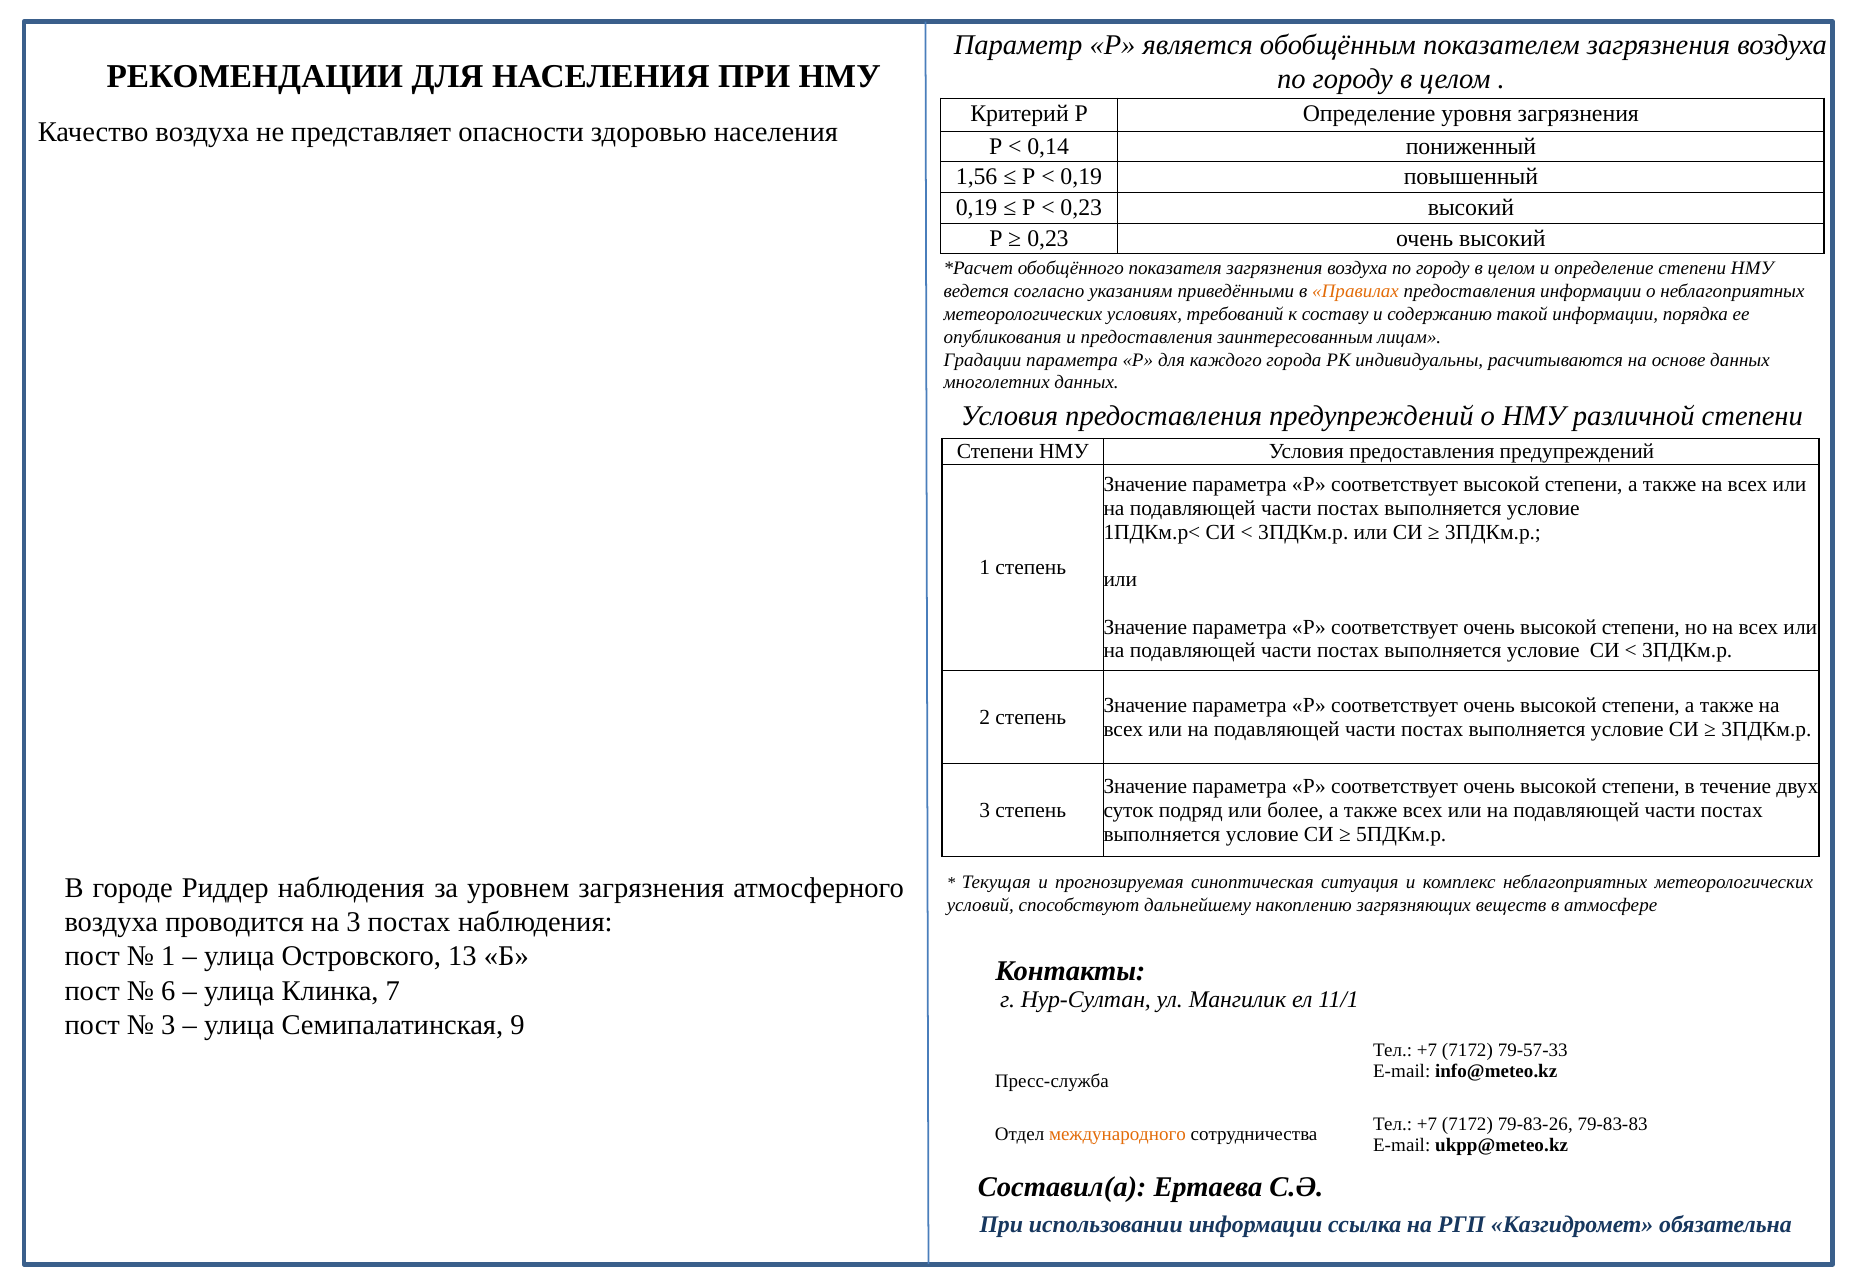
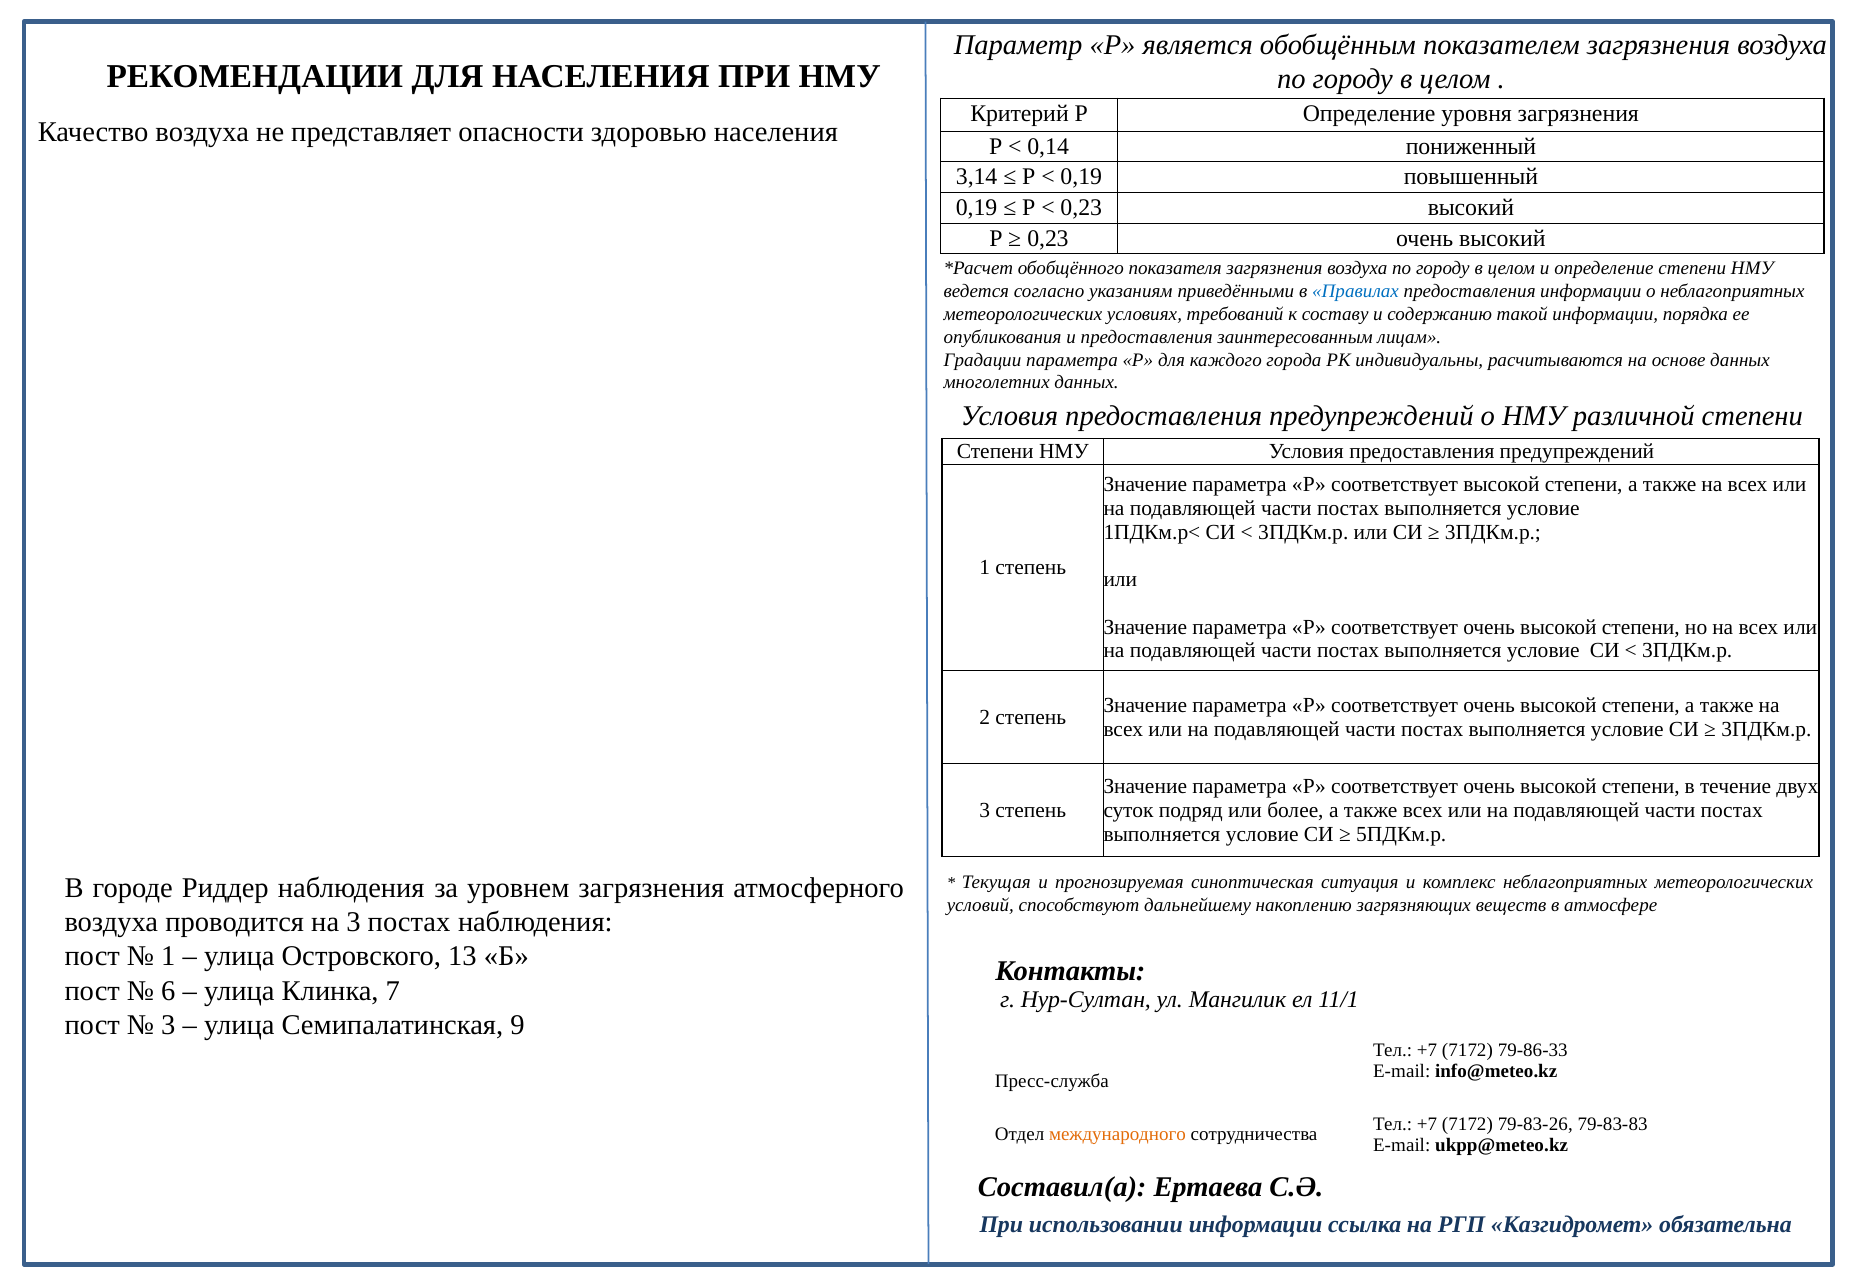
1,56: 1,56 -> 3,14 (977, 177)
Правилах colour: orange -> blue (1355, 291)
79-57-33: 79-57-33 -> 79-86-33 (1533, 1050)
